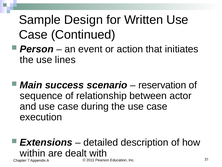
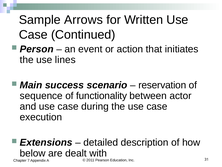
Design: Design -> Arrows (83, 20)
relationship: relationship -> functionality (102, 96)
within: within -> below (33, 153)
